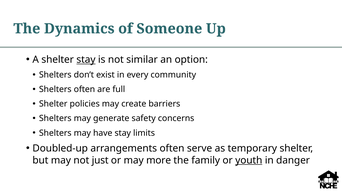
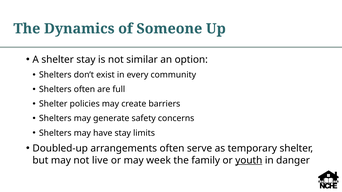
stay underline: present -> none (86, 60)
just: just -> live (100, 161)
more: more -> week (159, 161)
